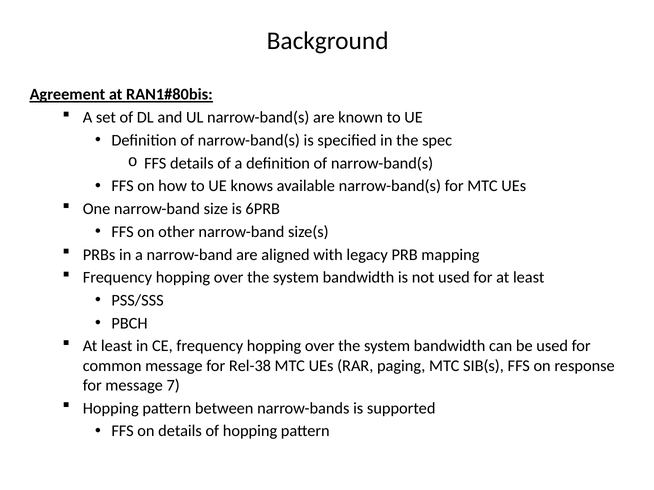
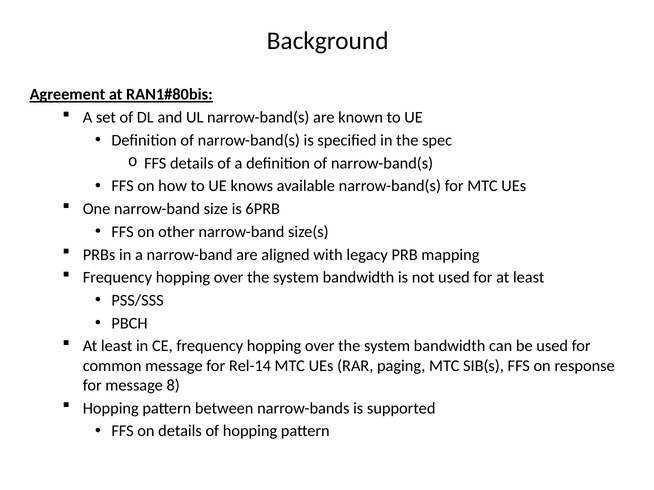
Rel-38: Rel-38 -> Rel-14 (250, 366)
7: 7 -> 8 (173, 386)
